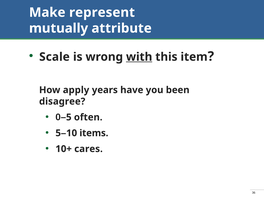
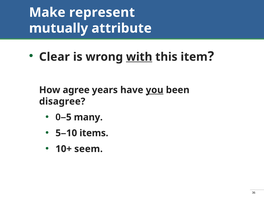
Scale: Scale -> Clear (54, 57)
apply: apply -> agree (76, 90)
you underline: none -> present (155, 90)
often: often -> many (88, 117)
cares: cares -> seem (89, 149)
